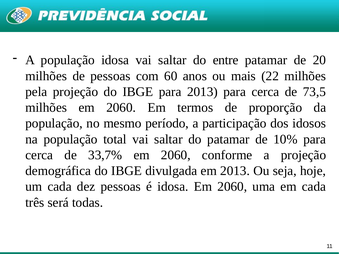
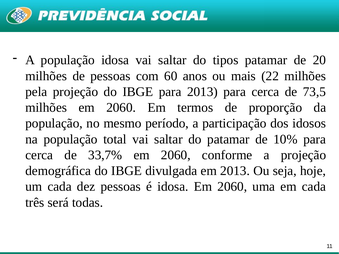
entre: entre -> tipos (226, 60)
